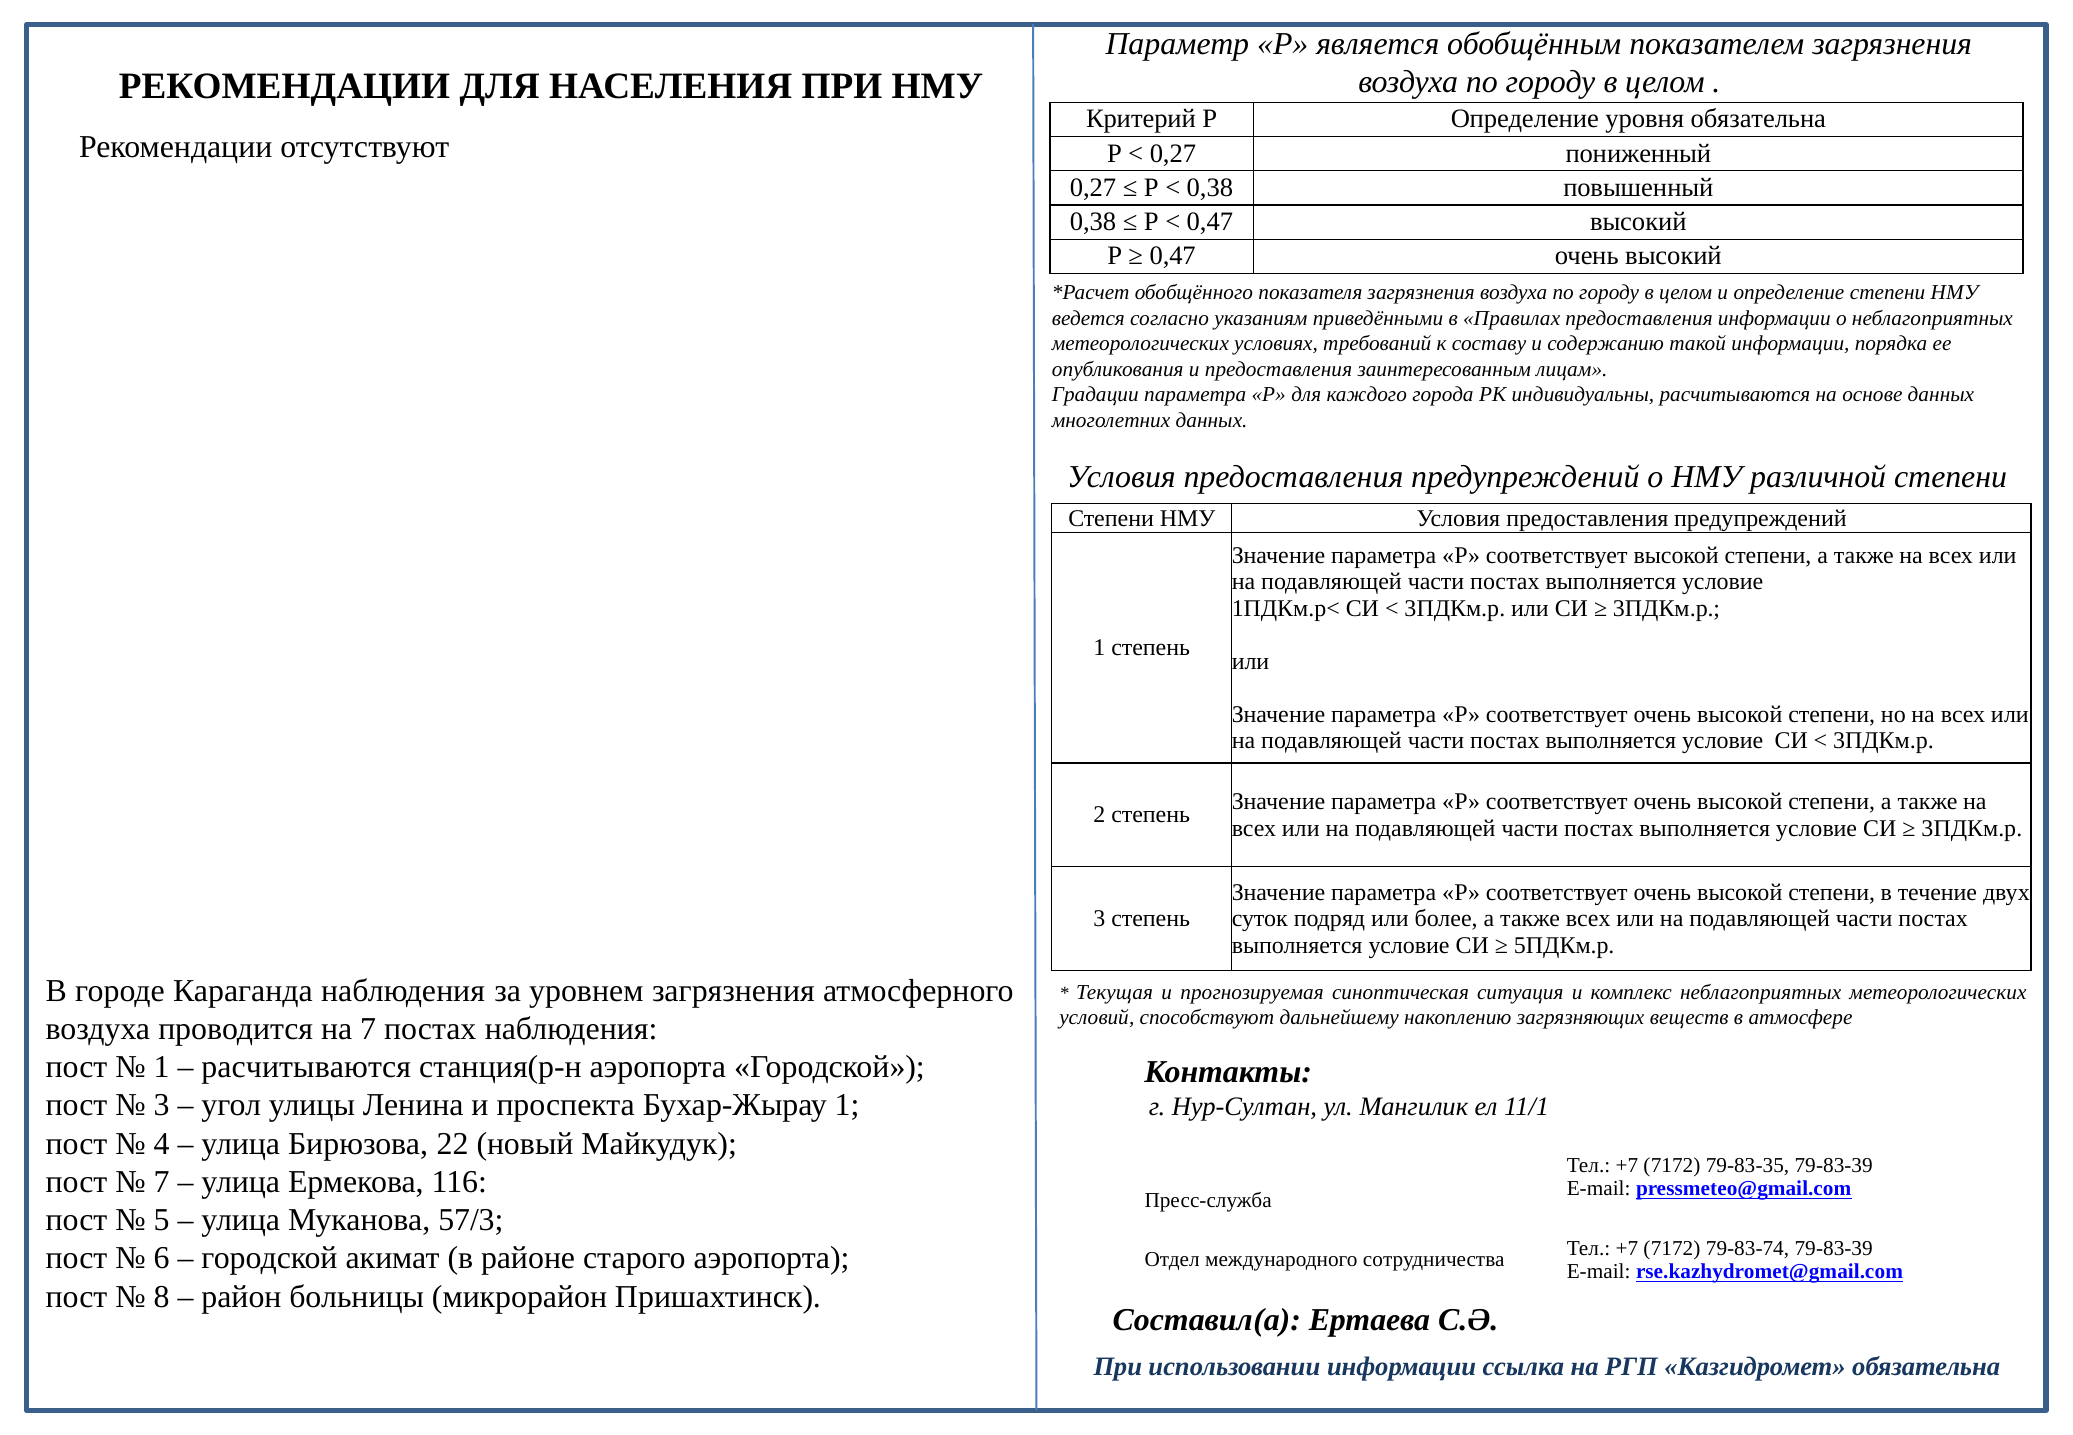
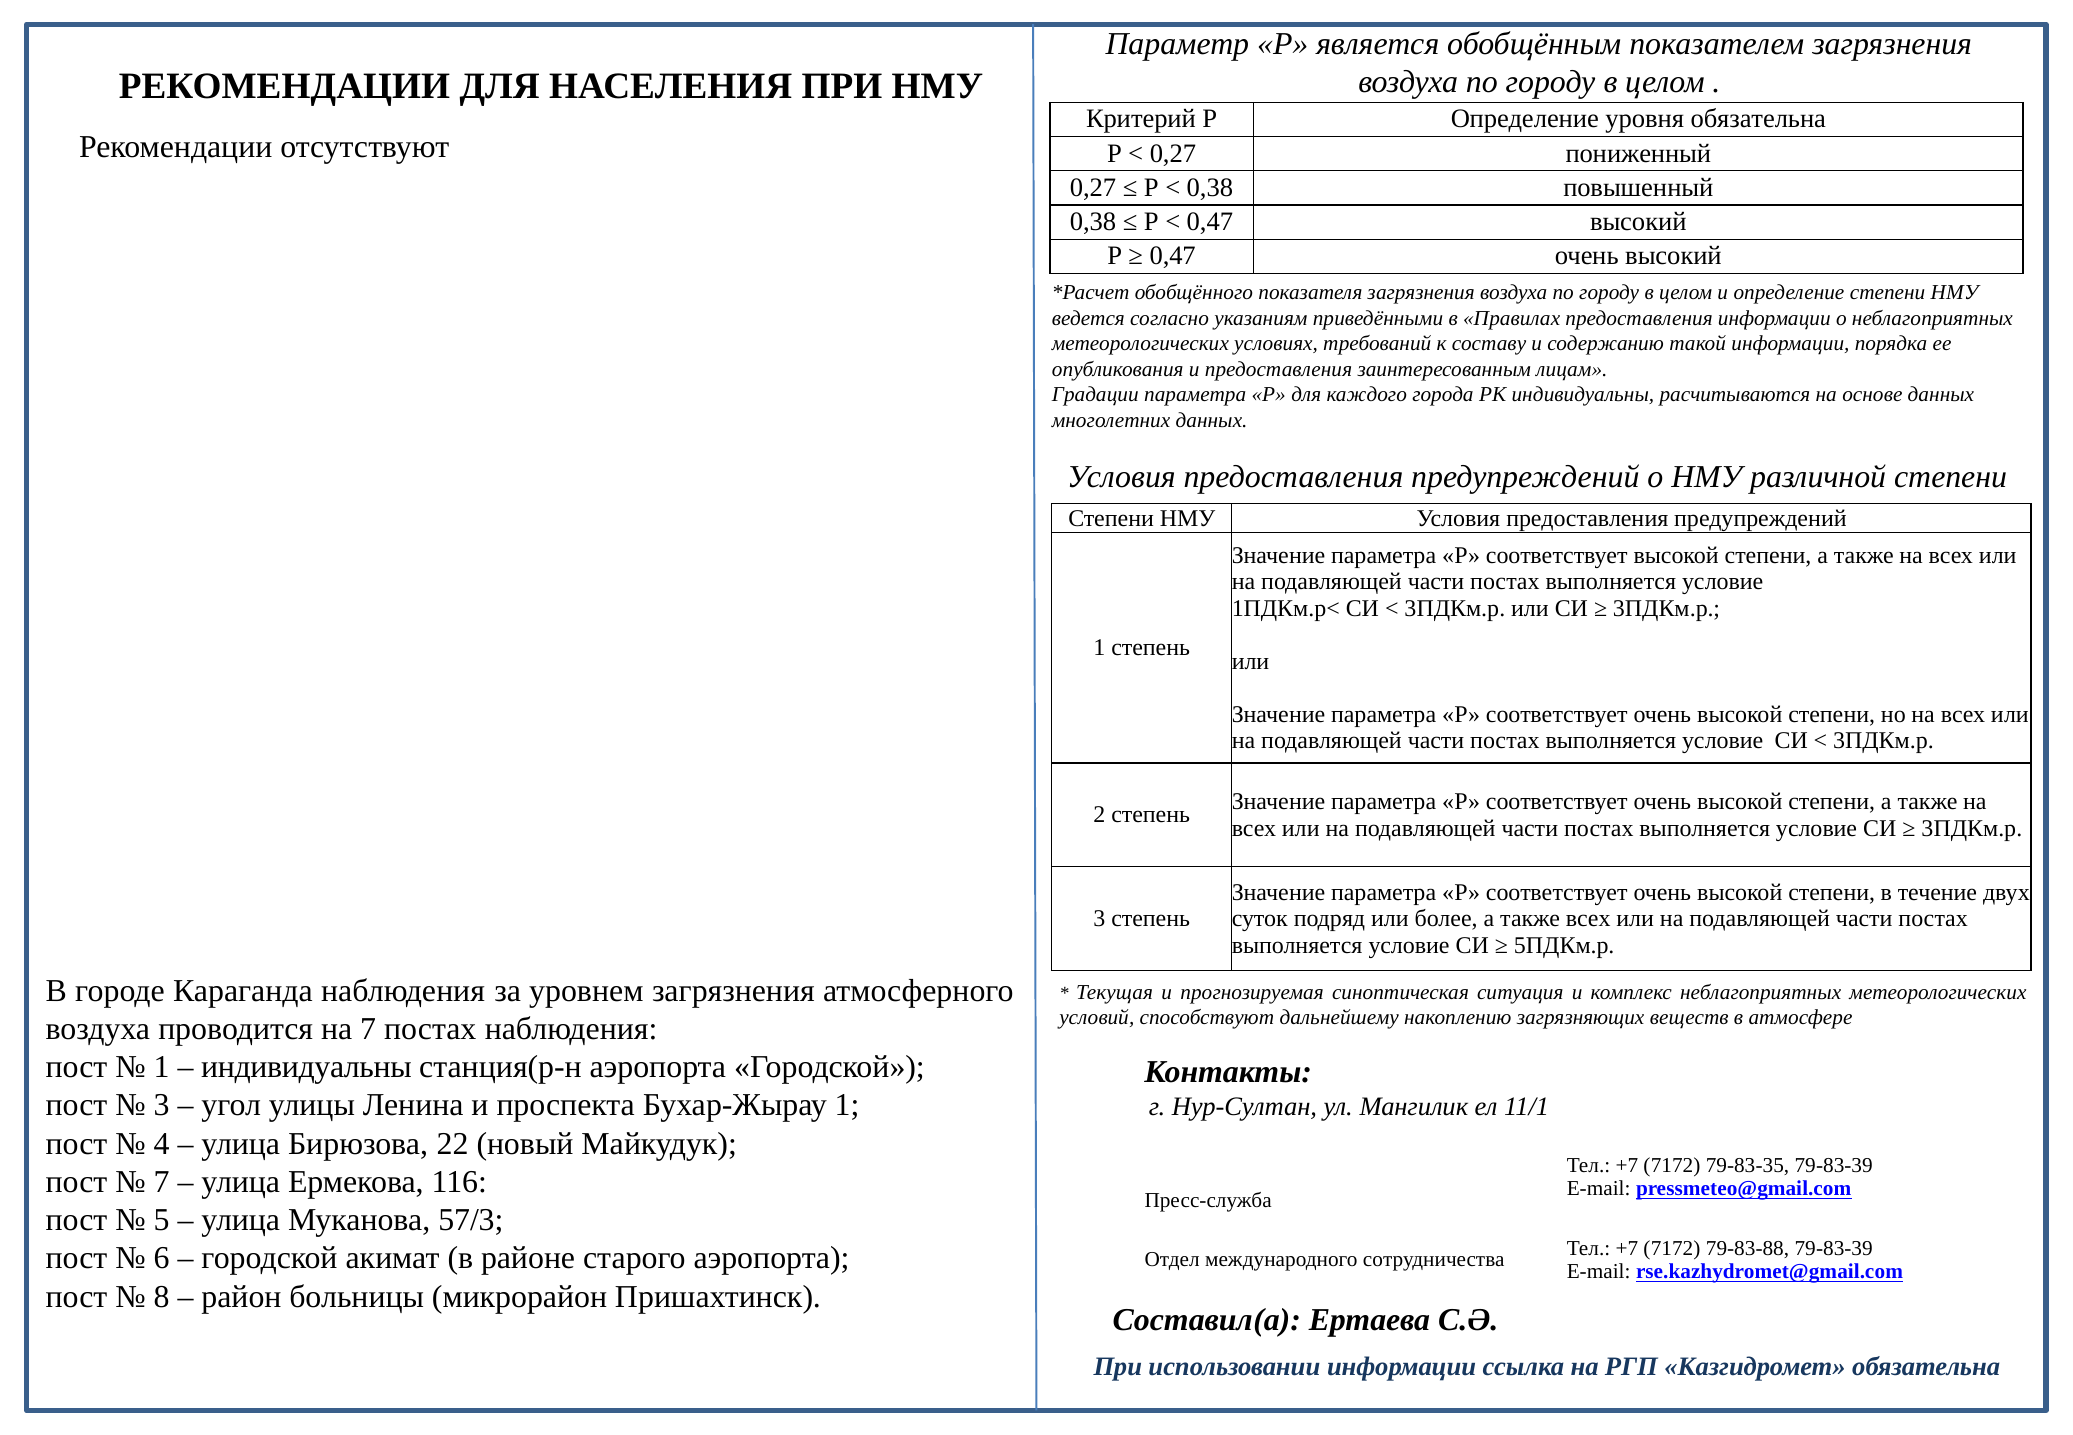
расчитываются: расчитываются -> индивидуальны (306, 1067)
79-83-74: 79-83-74 -> 79-83-88 (1748, 1248)
